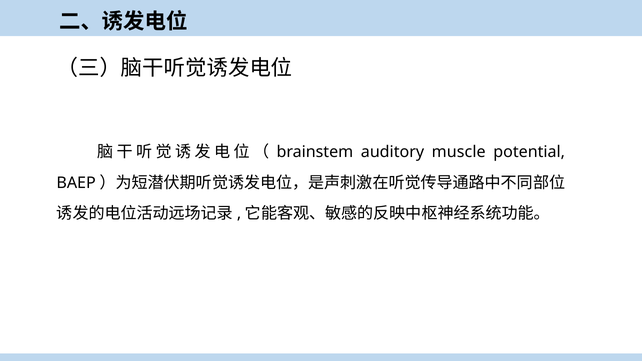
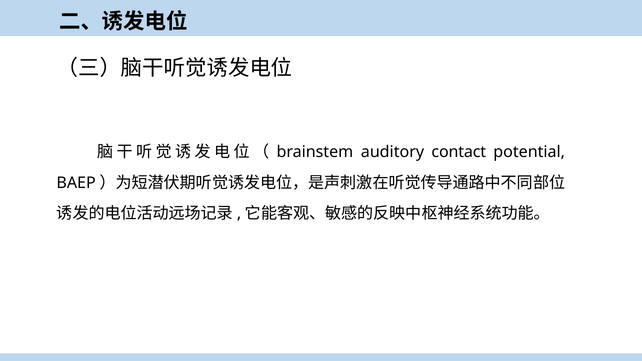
muscle: muscle -> contact (459, 152)
